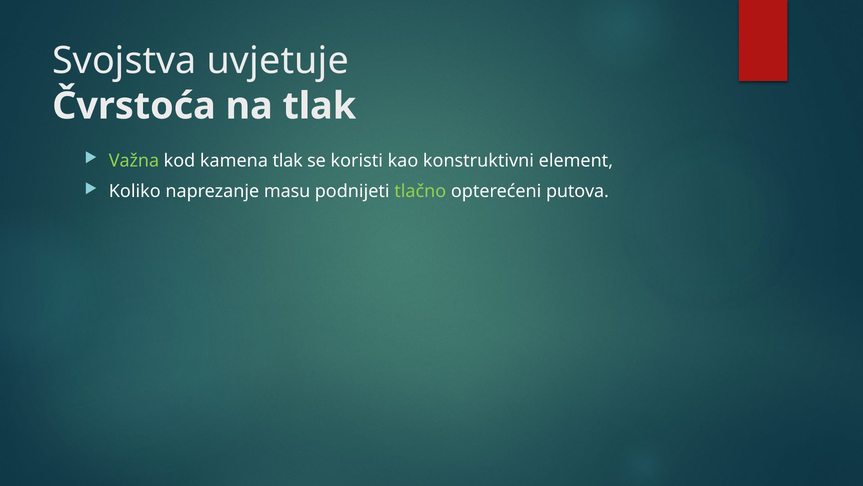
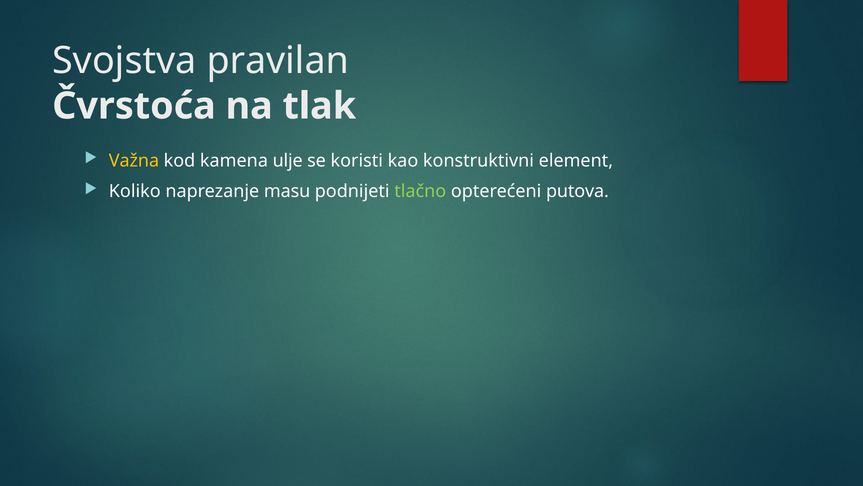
uvjetuje: uvjetuje -> pravilan (278, 61)
Važna colour: light green -> yellow (134, 161)
kamena tlak: tlak -> ulje (288, 161)
